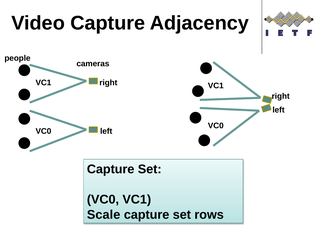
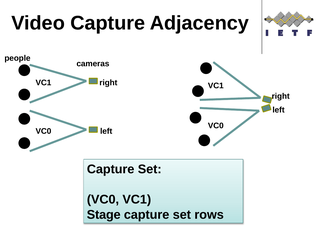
Scale: Scale -> Stage (104, 215)
